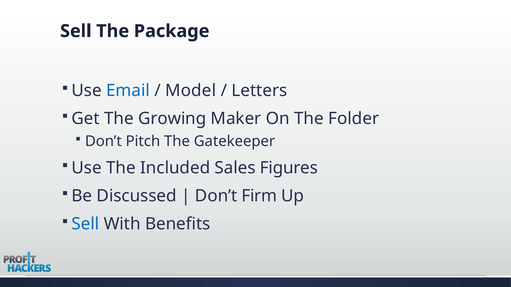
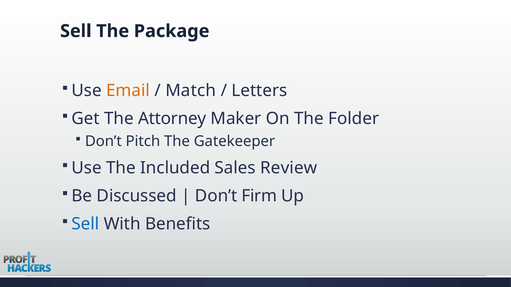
Email colour: blue -> orange (128, 91)
Model: Model -> Match (191, 91)
Growing: Growing -> Attorney (172, 119)
Figures: Figures -> Review (289, 168)
